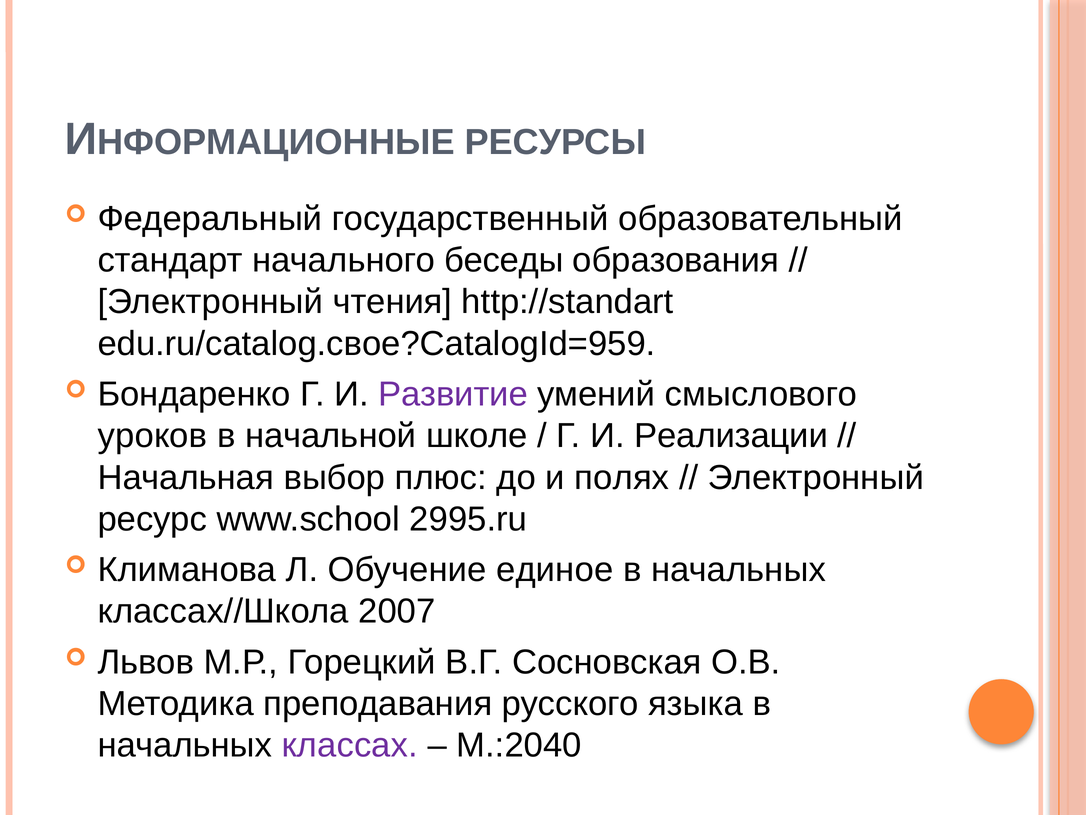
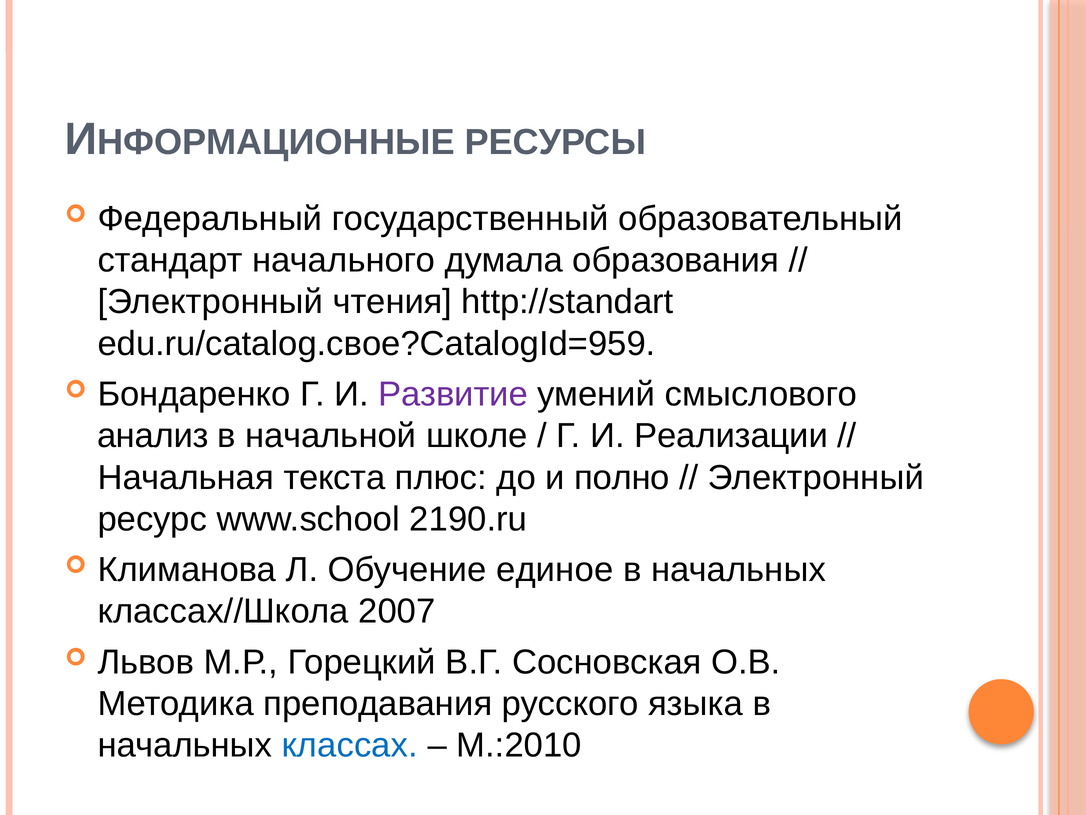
беседы: беседы -> думала (504, 260)
уроков: уроков -> анализ (153, 436)
выбор: выбор -> текста (335, 477)
полях: полях -> полно (622, 477)
2995.ru: 2995.ru -> 2190.ru (468, 519)
классах colour: purple -> blue (350, 745)
М.:2040: М.:2040 -> М.:2010 (519, 745)
